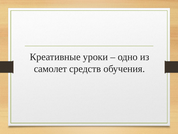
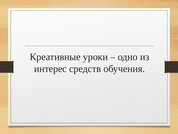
самолет: самолет -> интерес (50, 69)
